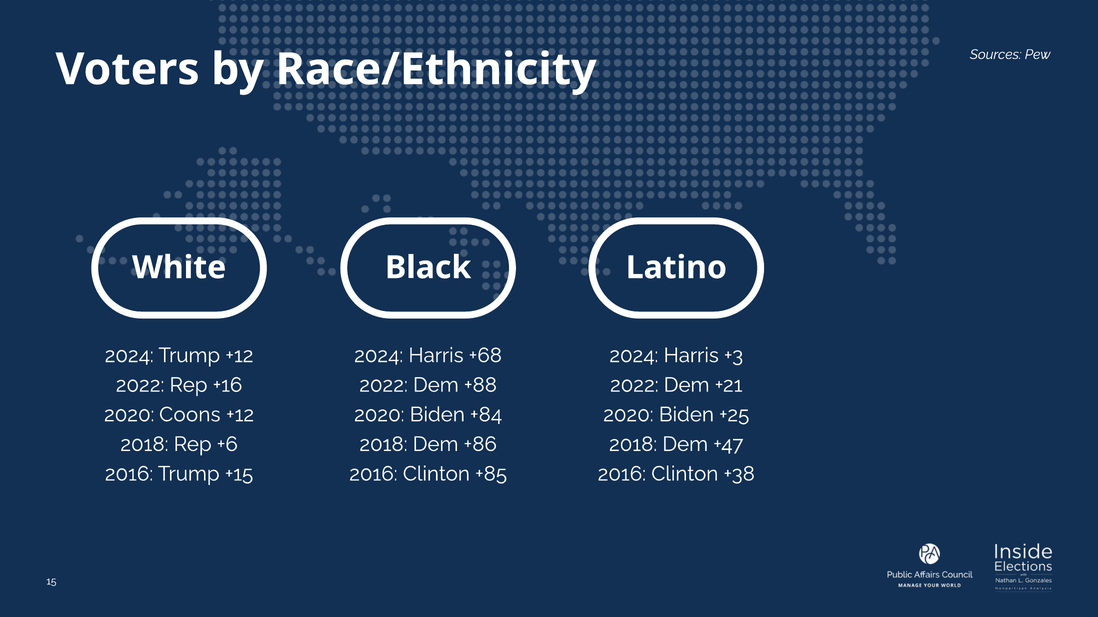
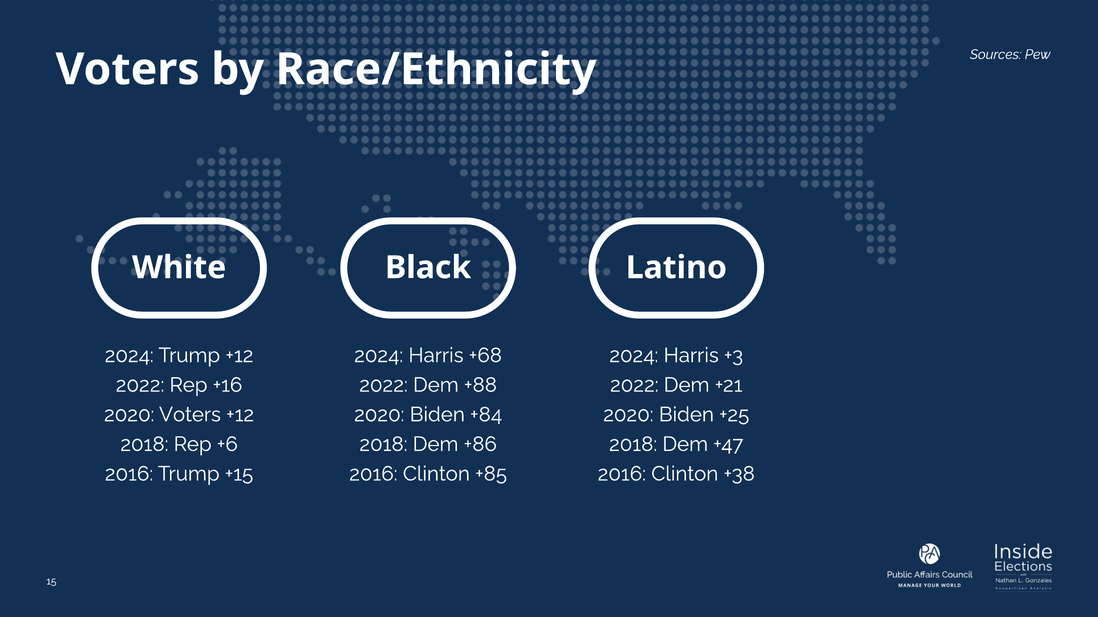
2020 Coons: Coons -> Voters (190, 415)
